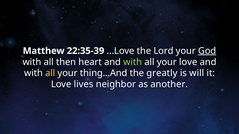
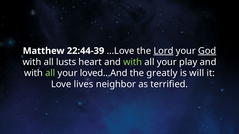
22:35-39: 22:35-39 -> 22:44-39 (86, 51)
Lord underline: none -> present (163, 51)
then: then -> lusts (66, 62)
your love: love -> play (188, 62)
all colour: yellow -> light green (50, 73)
thing...And: thing...And -> loved...And (104, 73)
another: another -> terrified (169, 84)
